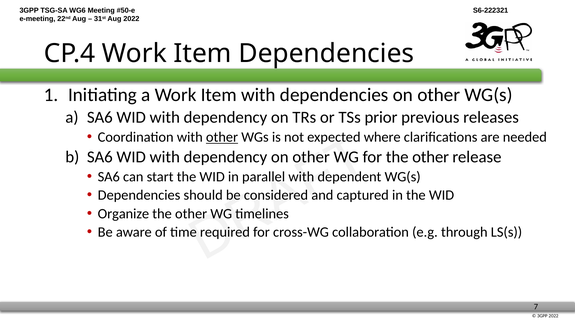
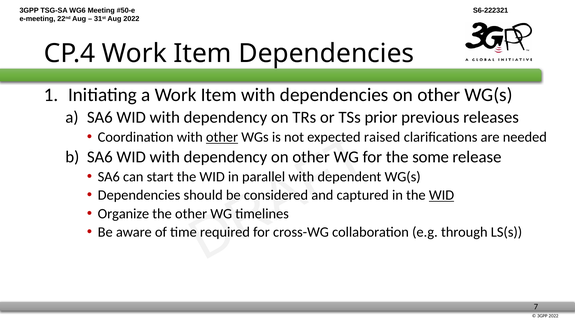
where: where -> raised (382, 137)
other: other -> some (431, 157)
WID underline: none -> present (442, 195)
